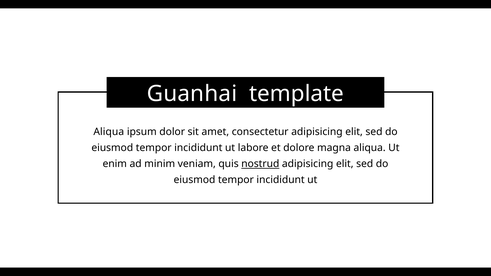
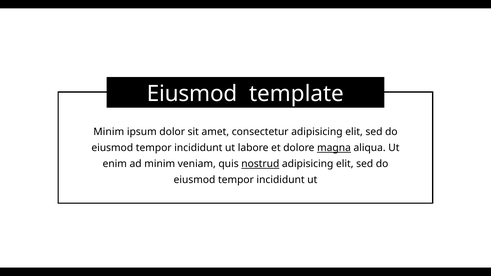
Guanhai: Guanhai -> Eiusmod (192, 94)
Aliqua: Aliqua -> Minim (109, 132)
magna underline: none -> present (334, 148)
